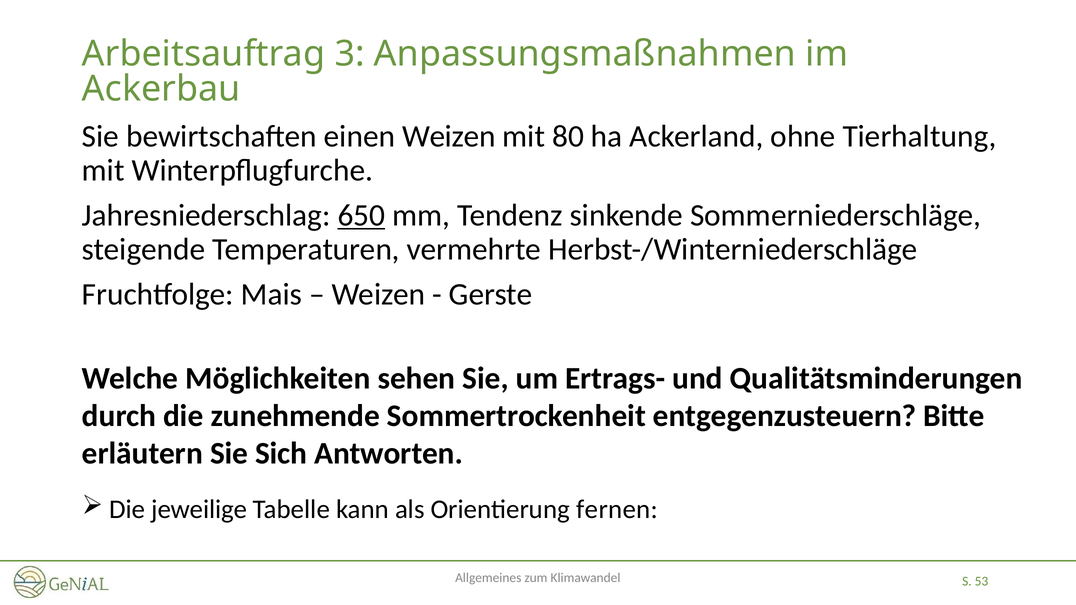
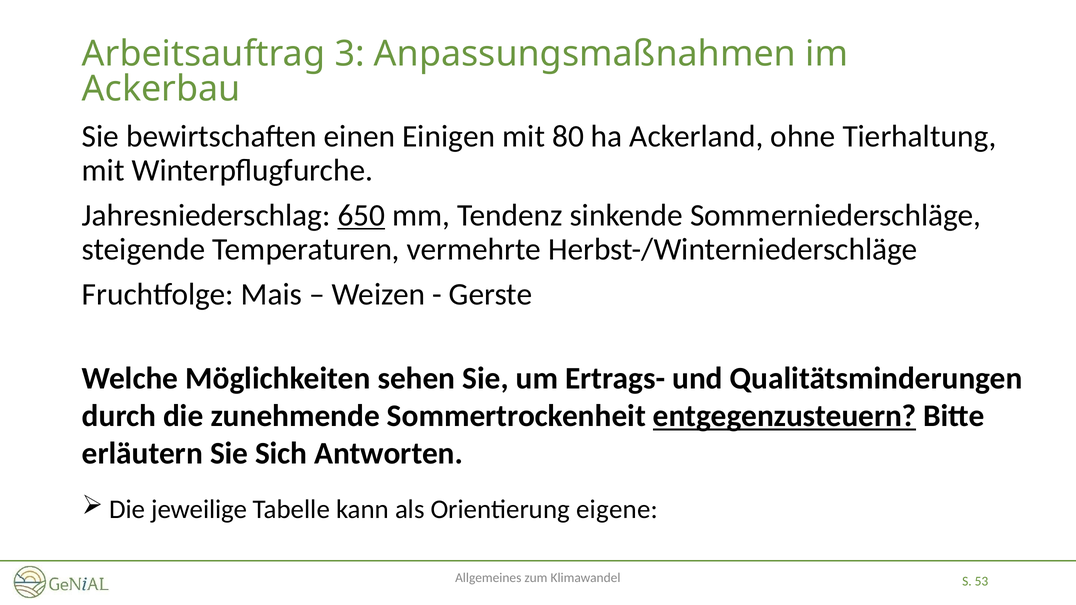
einen Weizen: Weizen -> Einigen (449, 136)
entgegenzusteuern underline: none -> present (785, 416)
fernen: fernen -> eigene (617, 509)
